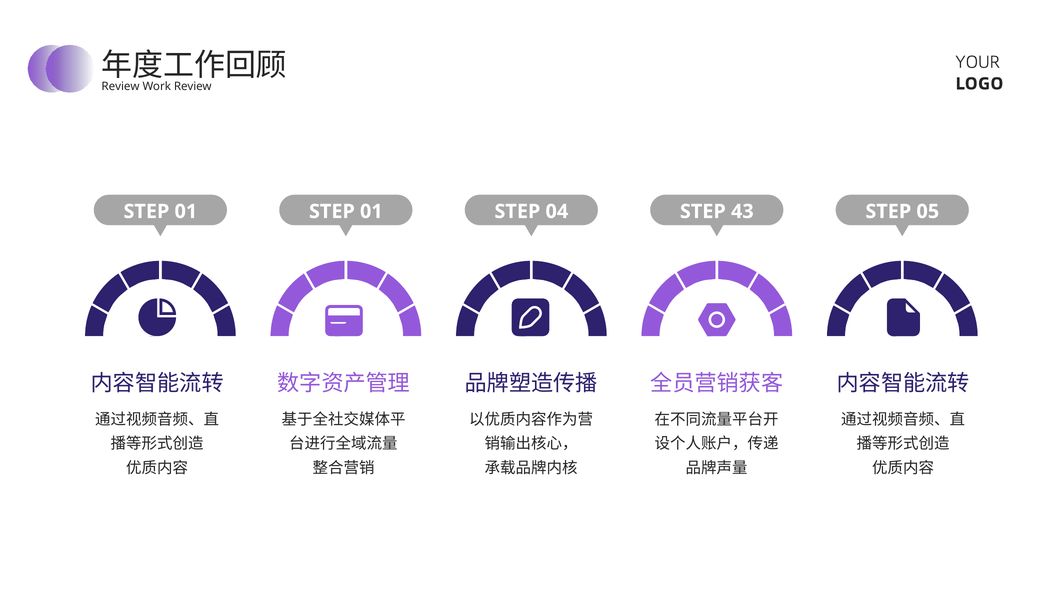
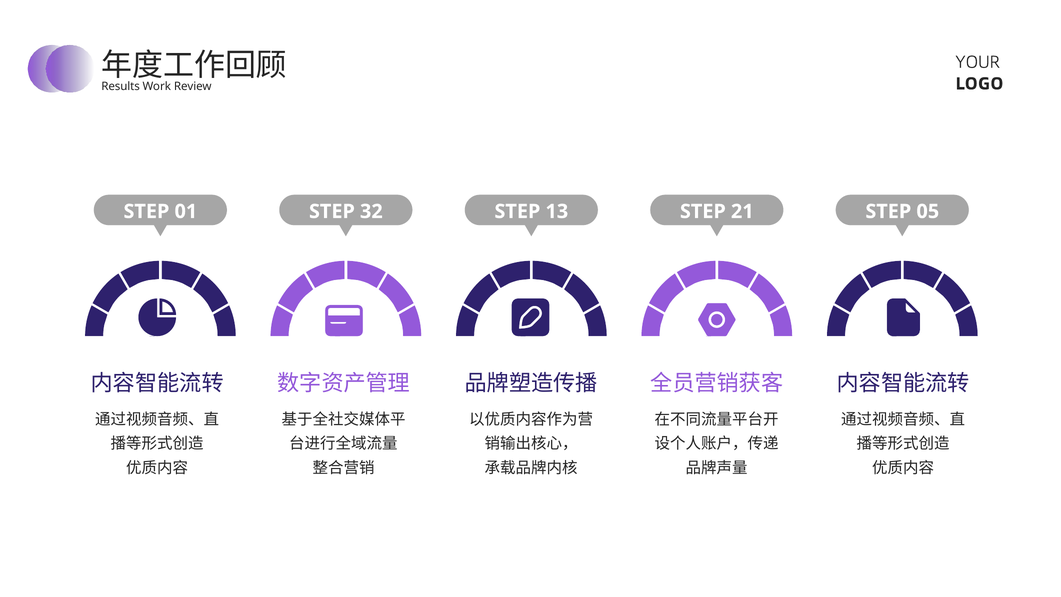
Review: Review -> Results (121, 86)
01 STEP 01: 01 -> 32 (371, 211)
04: 04 -> 13 (557, 211)
43: 43 -> 21 (742, 211)
